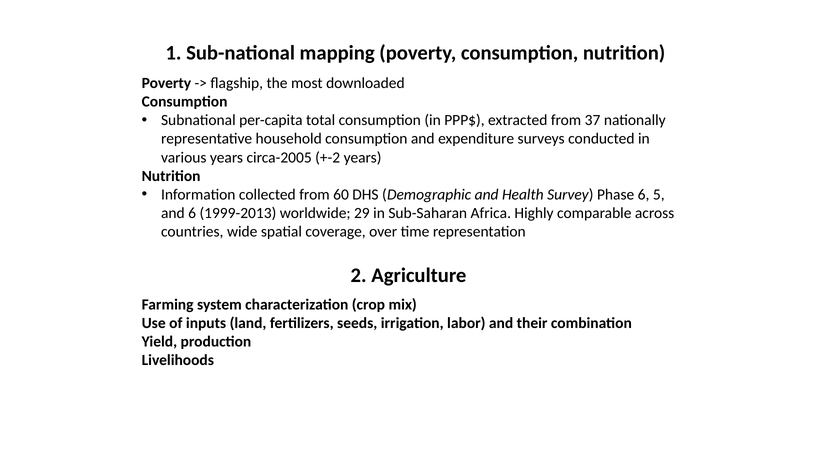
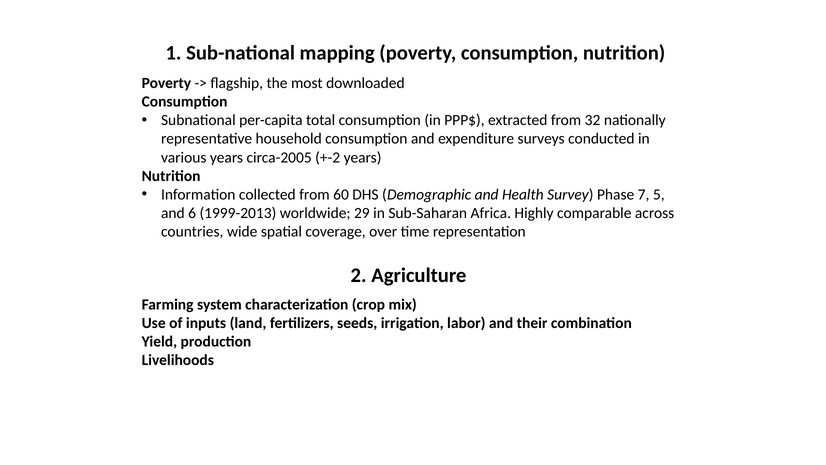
37: 37 -> 32 (593, 120)
Phase 6: 6 -> 7 (644, 194)
